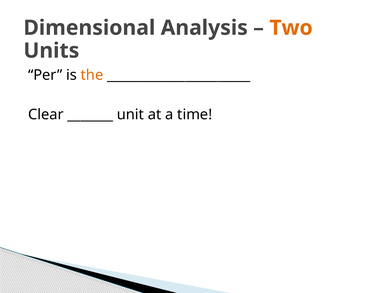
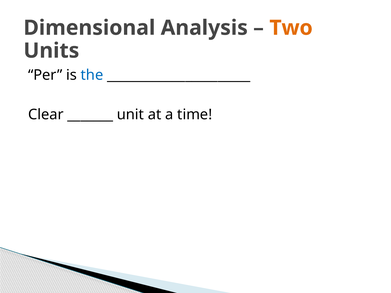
the colour: orange -> blue (92, 75)
